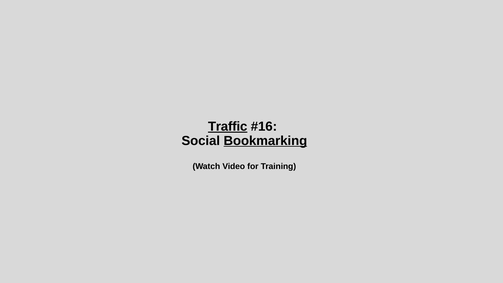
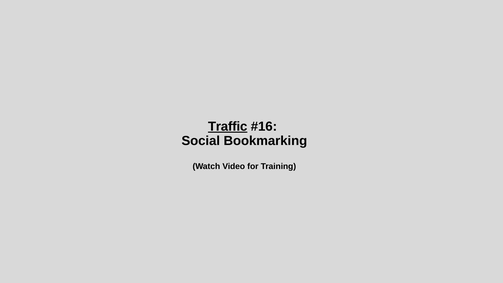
Bookmarking underline: present -> none (265, 141)
